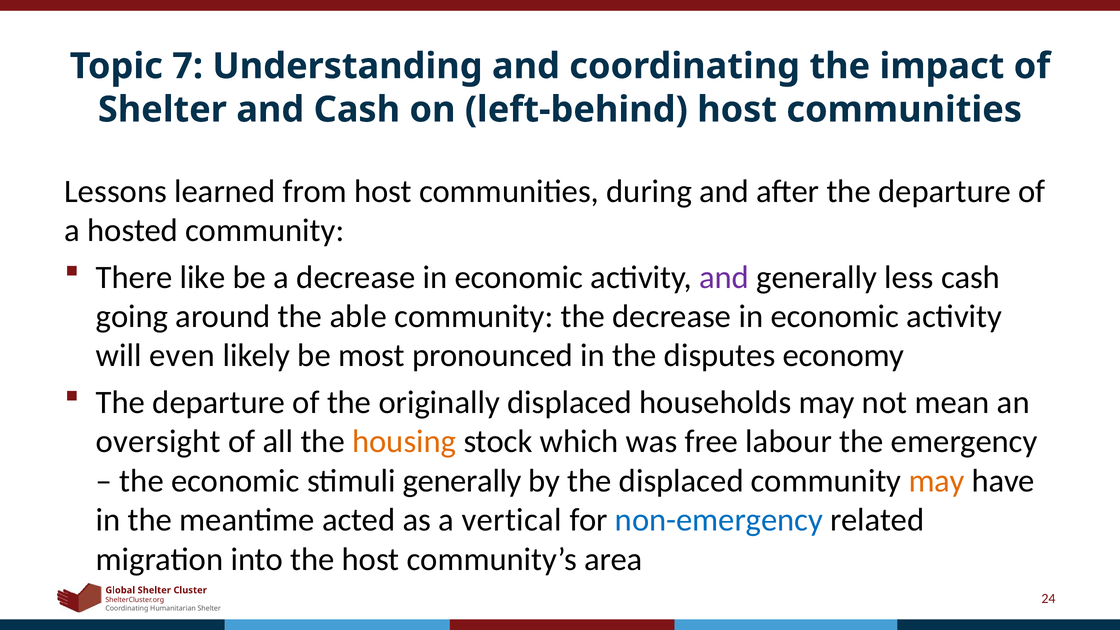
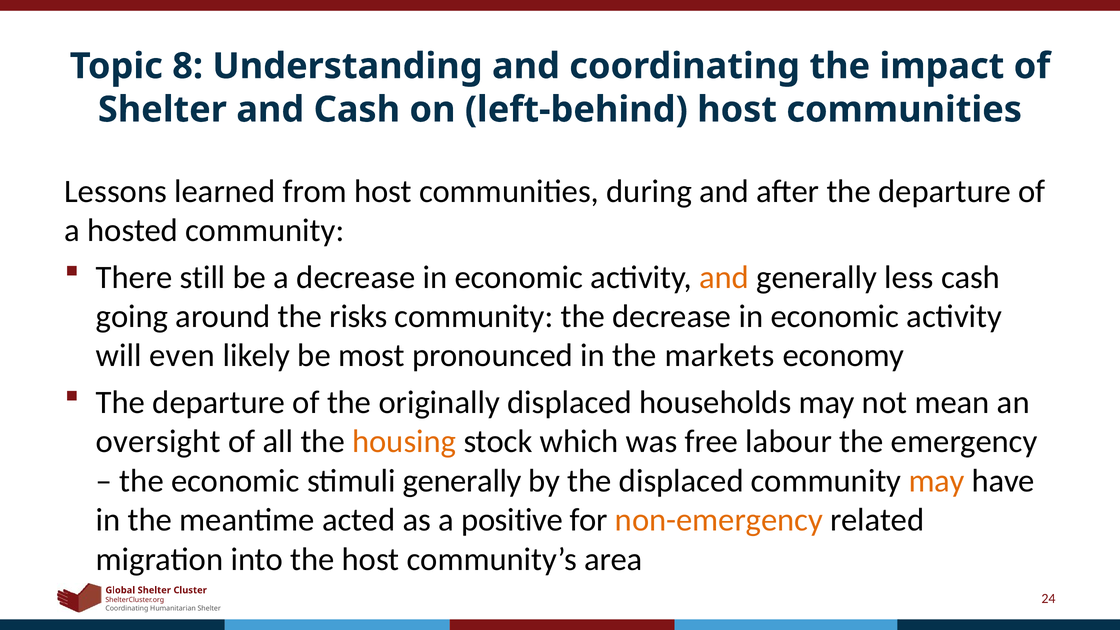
7: 7 -> 8 (188, 66)
like: like -> still (203, 277)
and colour: purple -> orange (724, 277)
able: able -> risks (358, 316)
disputes: disputes -> markets (719, 356)
vertical: vertical -> positive (512, 520)
non-emergency colour: blue -> orange (719, 520)
